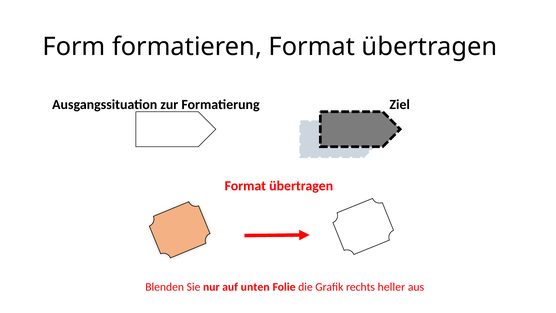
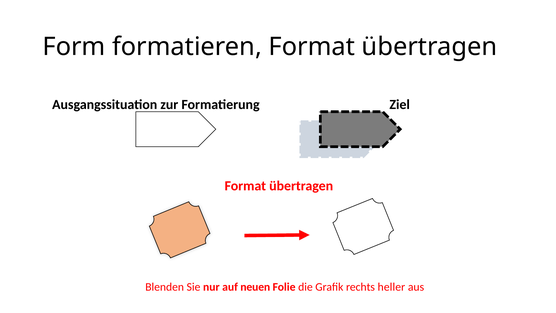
unten: unten -> neuen (255, 287)
